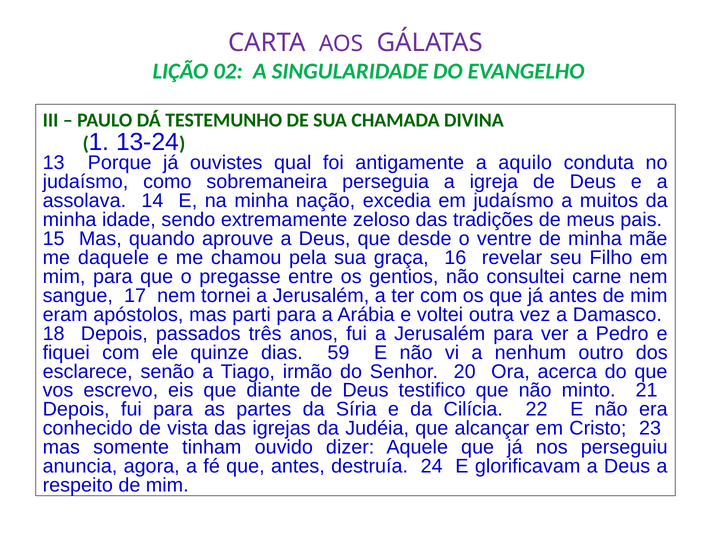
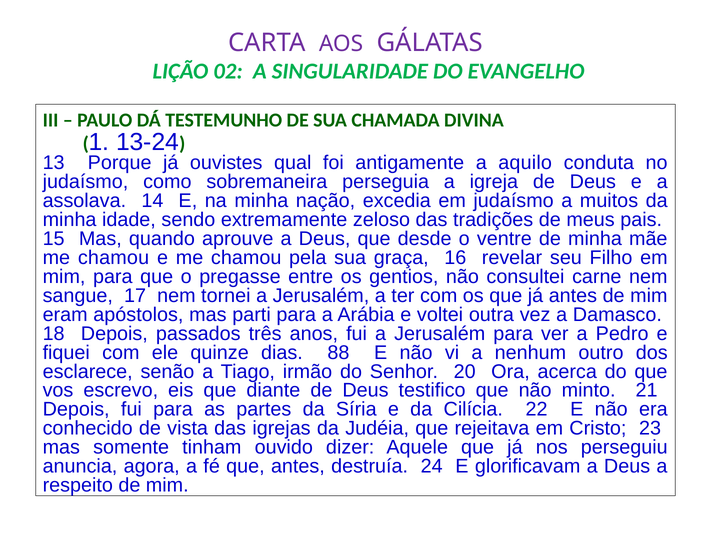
daquele: daquele -> chamou (114, 258)
59: 59 -> 88 (338, 353)
alcançar: alcançar -> rejeitava (492, 429)
